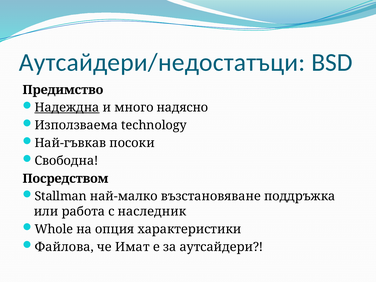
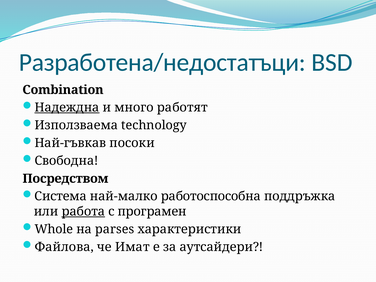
Аутсайдери/недостатъци: Аутсайдери/недостатъци -> Разработена/недостатъци (162, 62)
Предимство: Предимство -> Combination (63, 90)
надясно: надясно -> работят (182, 108)
Stallman: Stallman -> Система (61, 196)
възстановяване: възстановяване -> работоспособна (211, 196)
работа underline: none -> present (83, 211)
наследник: наследник -> програмен (152, 211)
опция: опция -> parses (115, 229)
